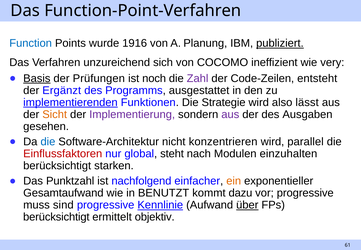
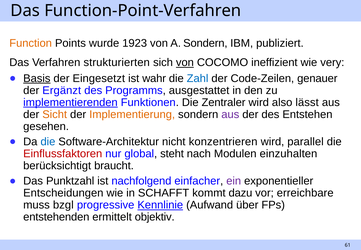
Function colour: blue -> orange (31, 43)
1916: 1916 -> 1923 (135, 43)
A Planung: Planung -> Sondern (205, 43)
publiziert underline: present -> none (280, 43)
unzureichend: unzureichend -> strukturierten (117, 63)
von underline: none -> present (185, 63)
Prüfungen: Prüfungen -> Eingesetzt (99, 78)
noch: noch -> wahr (154, 78)
Zahl colour: purple -> blue (198, 78)
entsteht: entsteht -> genauer (317, 78)
Strategie: Strategie -> Zentraler (224, 102)
Implementierung colour: purple -> orange (132, 114)
Ausgaben: Ausgaben -> Entstehen (307, 114)
starken: starken -> braucht (114, 166)
ein colour: orange -> purple (234, 181)
Gesamtaufwand: Gesamtaufwand -> Entscheidungen (63, 193)
BENUTZT: BENUTZT -> SCHAFFT (164, 193)
vor progressive: progressive -> erreichbare (305, 193)
sind: sind -> bzgl (63, 205)
über underline: present -> none (247, 205)
berücksichtigt: berücksichtigt -> entstehenden (56, 217)
